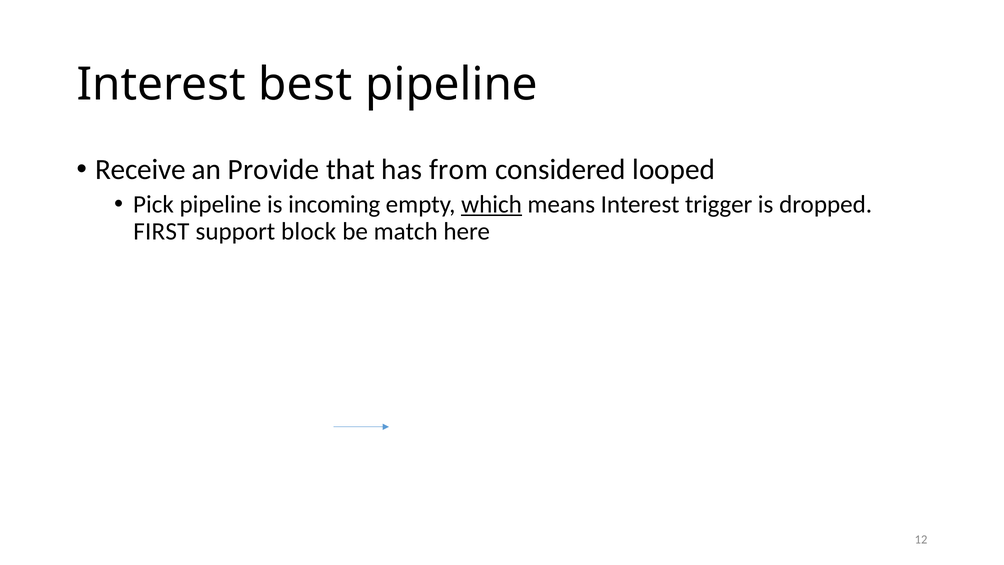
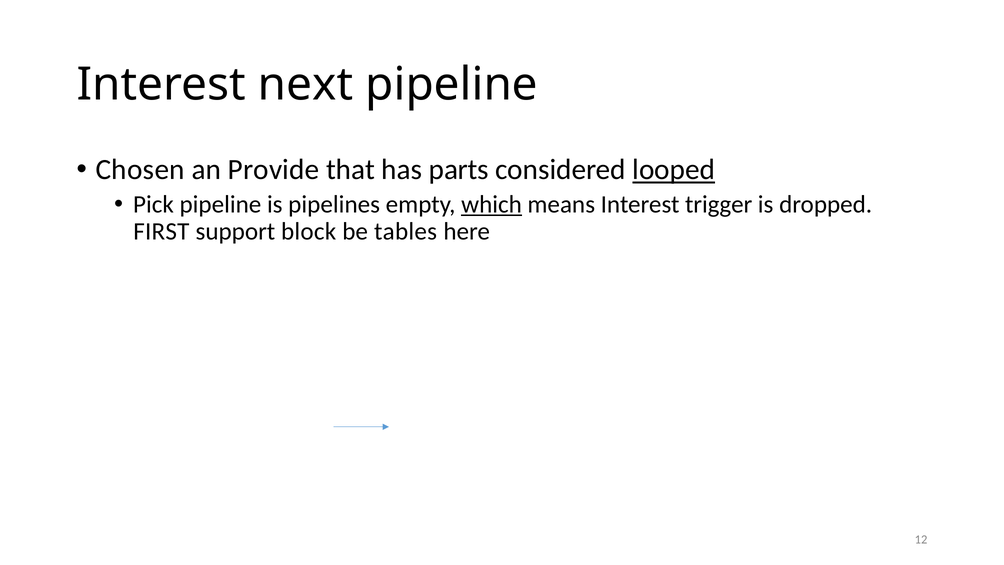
best: best -> next (306, 84)
Receive: Receive -> Chosen (140, 170)
from: from -> parts (459, 170)
looped underline: none -> present (674, 170)
incoming: incoming -> pipelines (334, 204)
match: match -> tables (406, 231)
